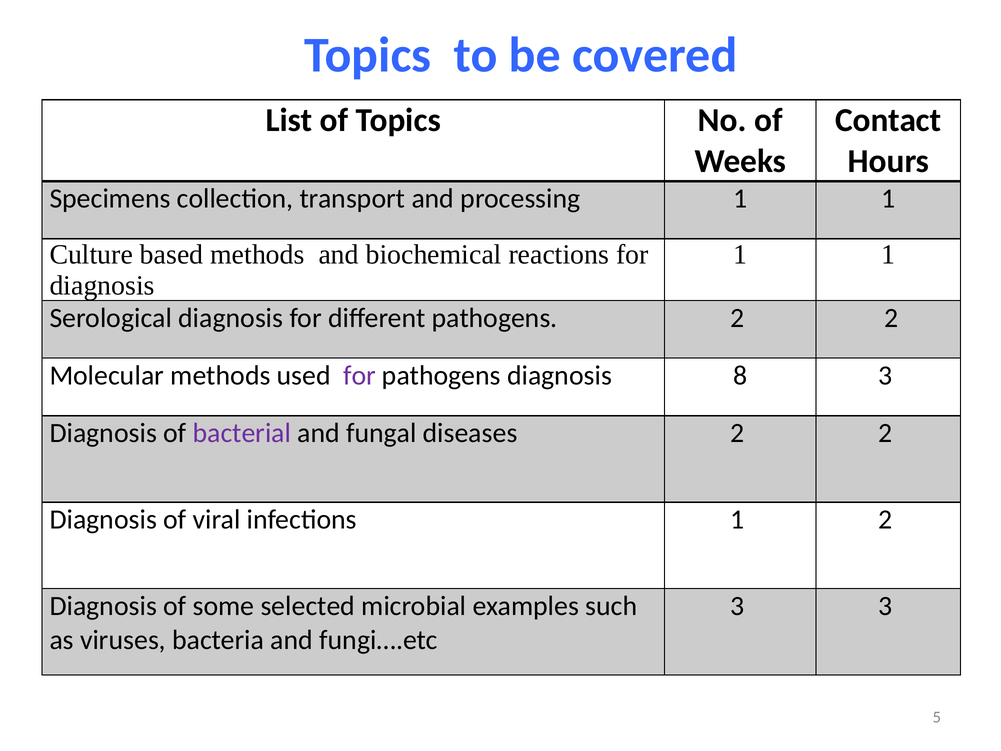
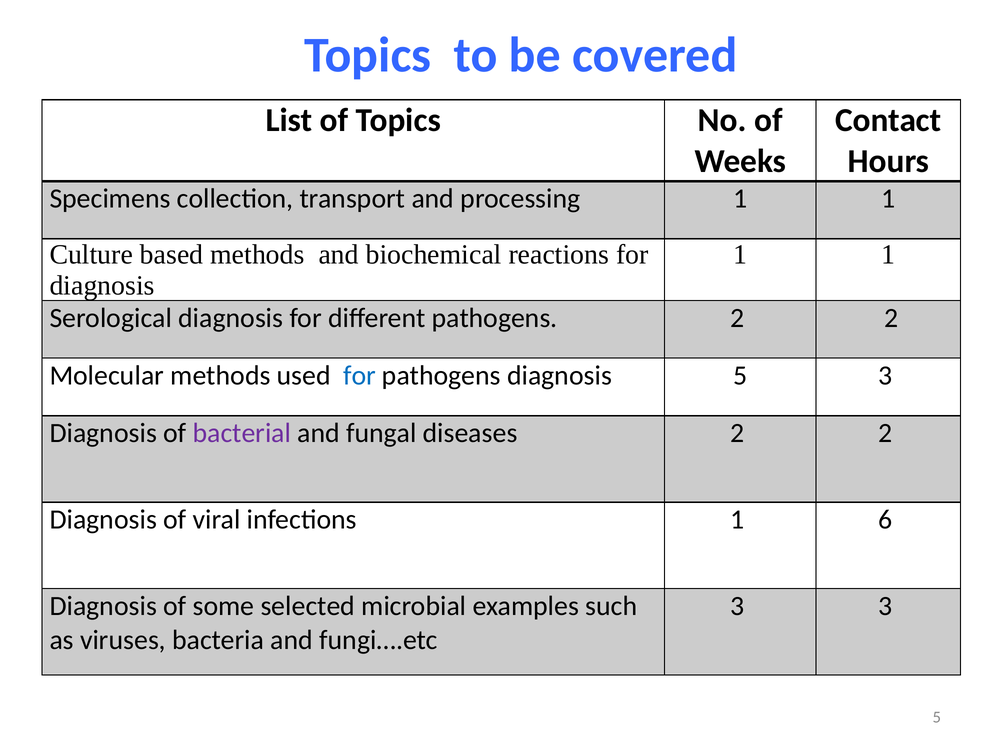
for colour: purple -> blue (360, 375)
diagnosis 8: 8 -> 5 (740, 375)
1 2: 2 -> 6 (885, 519)
